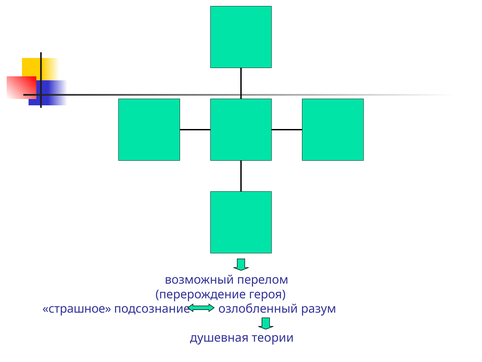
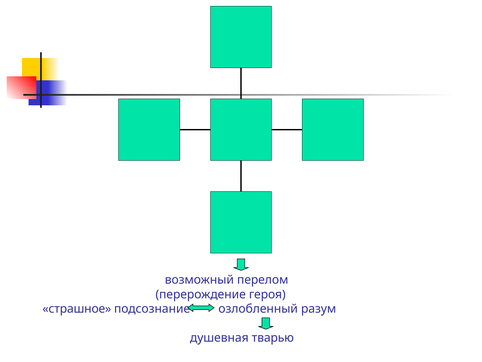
теории: теории -> тварью (273, 337)
